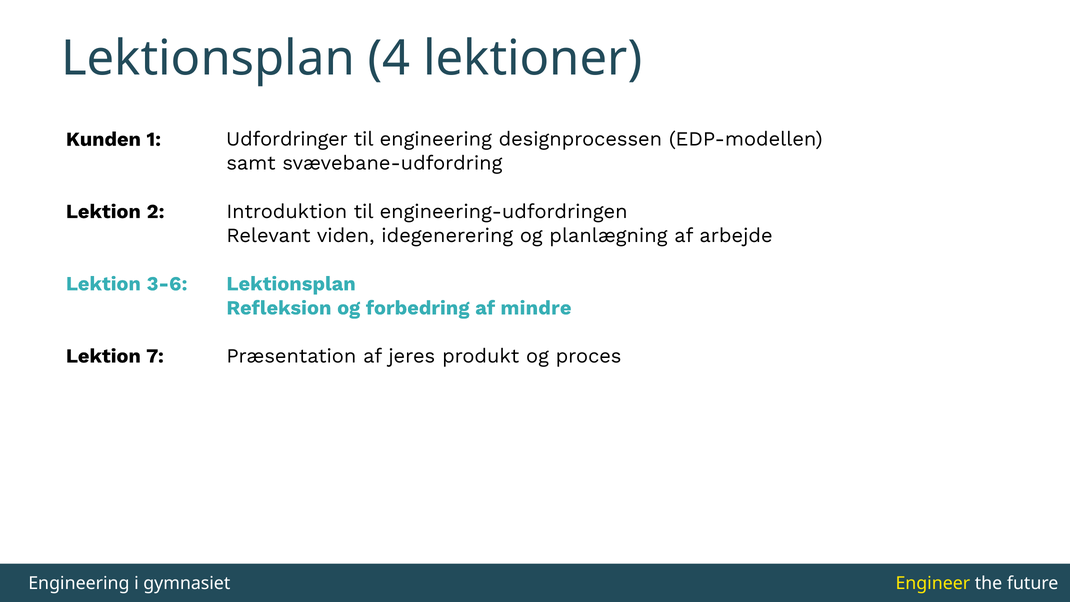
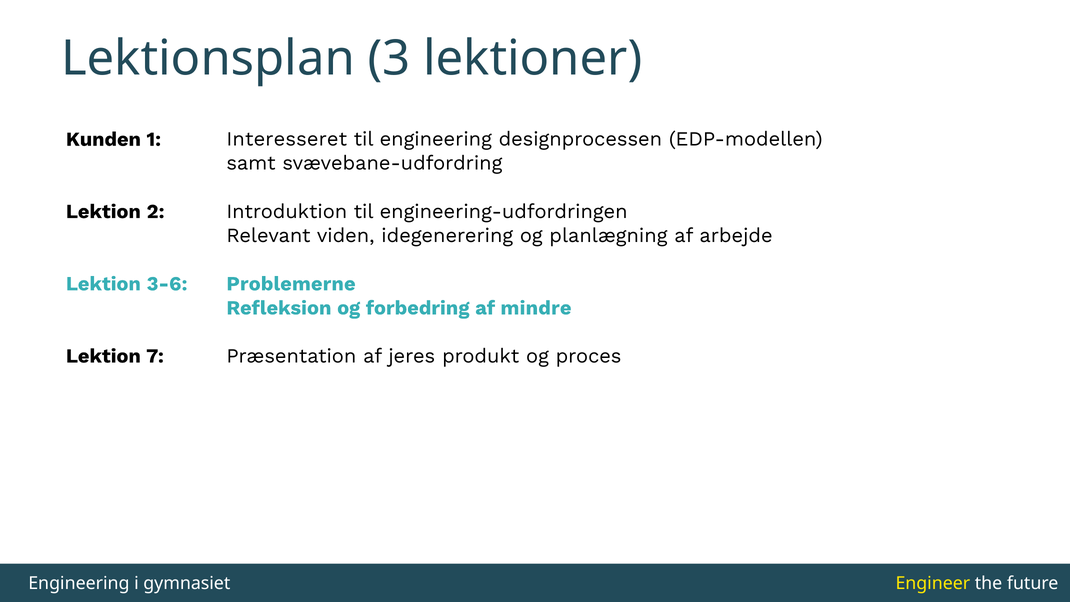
4: 4 -> 3 (389, 58)
Udfordringer: Udfordringer -> Interesseret (287, 139)
3-6 Lektionsplan: Lektionsplan -> Problemerne (291, 284)
